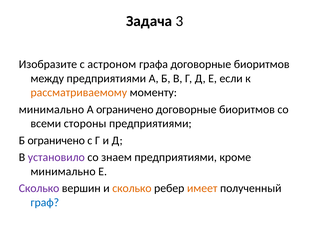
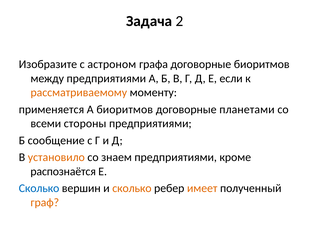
3: 3 -> 2 (180, 21)
минимально: минимально -> применяется (51, 109)
А ограничено: ограничено -> биоритмов (125, 109)
биоритмов: биоритмов -> планетами (247, 109)
Б ограничено: ограничено -> сообщение (56, 140)
установило colour: purple -> orange (56, 157)
минимально: минимально -> распознаётся (63, 171)
Сколько colour: purple -> blue (39, 188)
граф colour: blue -> orange (45, 202)
